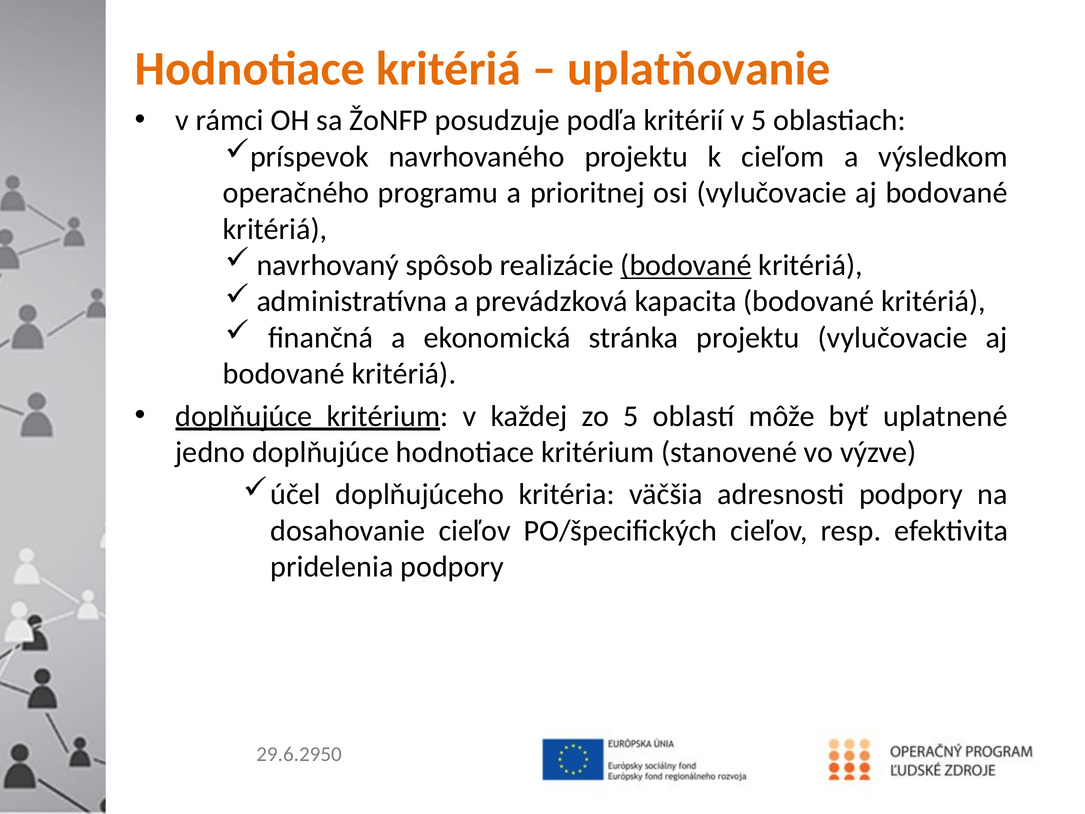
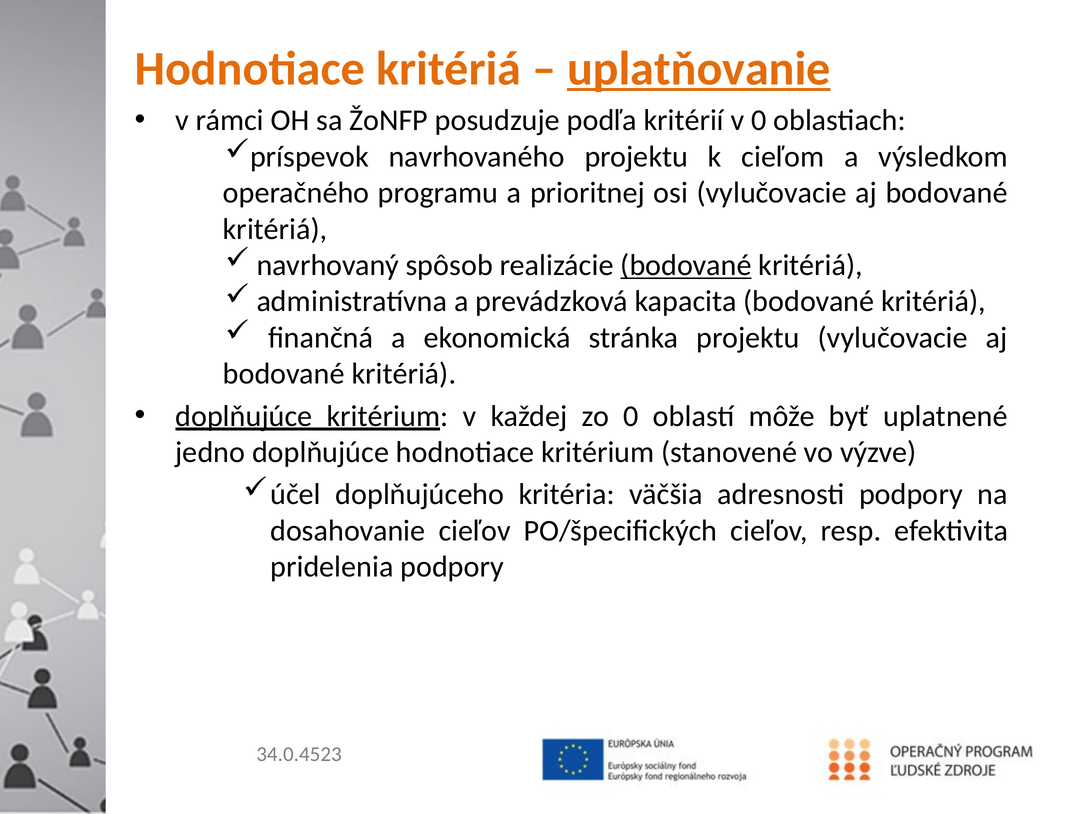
uplatňovanie underline: none -> present (699, 69)
v 5: 5 -> 0 (759, 120)
zo 5: 5 -> 0 (631, 416)
29.6.2950: 29.6.2950 -> 34.0.4523 (299, 754)
